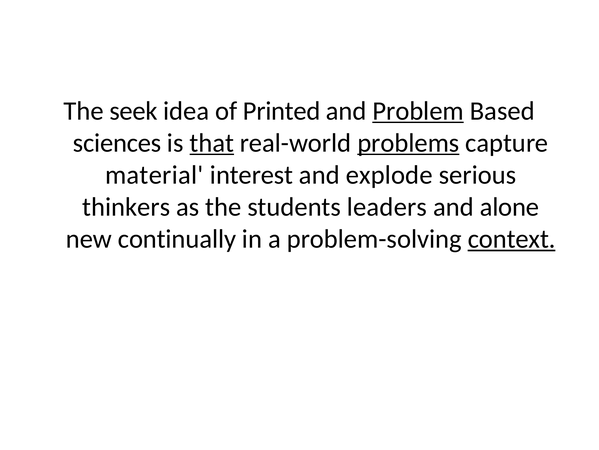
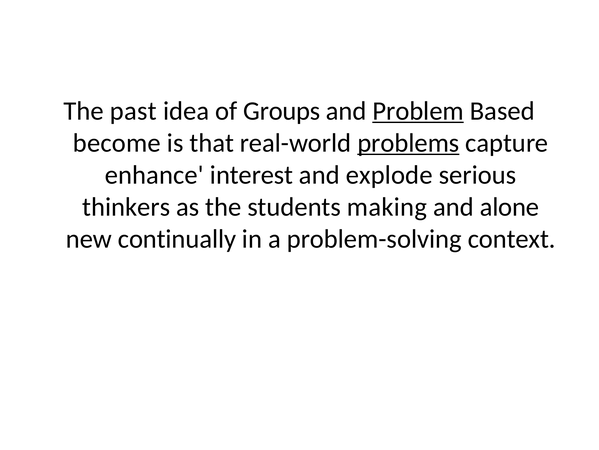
seek: seek -> past (133, 111)
Printed: Printed -> Groups (282, 111)
sciences: sciences -> become (117, 143)
that underline: present -> none (212, 143)
material: material -> enhance (154, 175)
leaders: leaders -> making (387, 207)
context underline: present -> none (512, 239)
